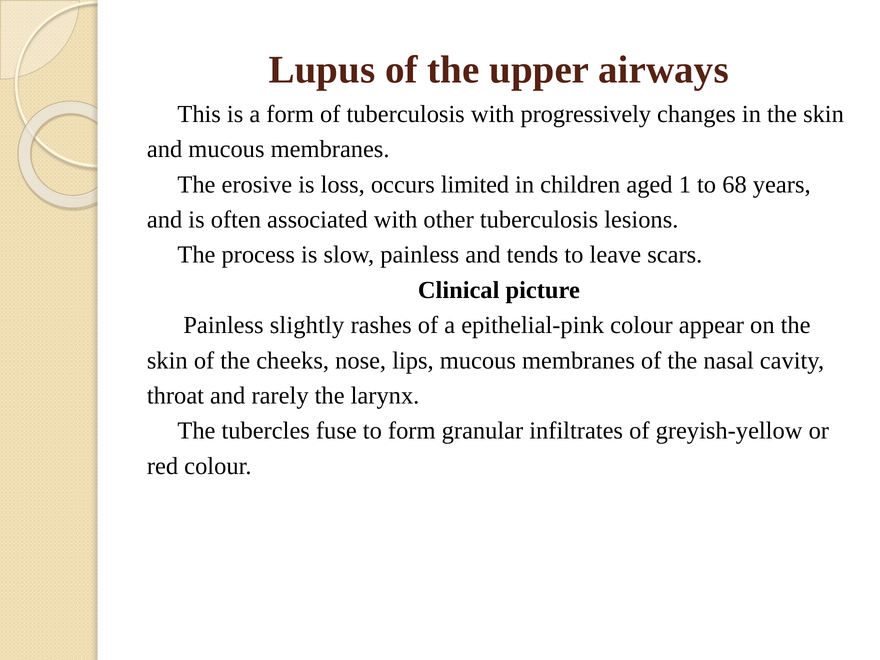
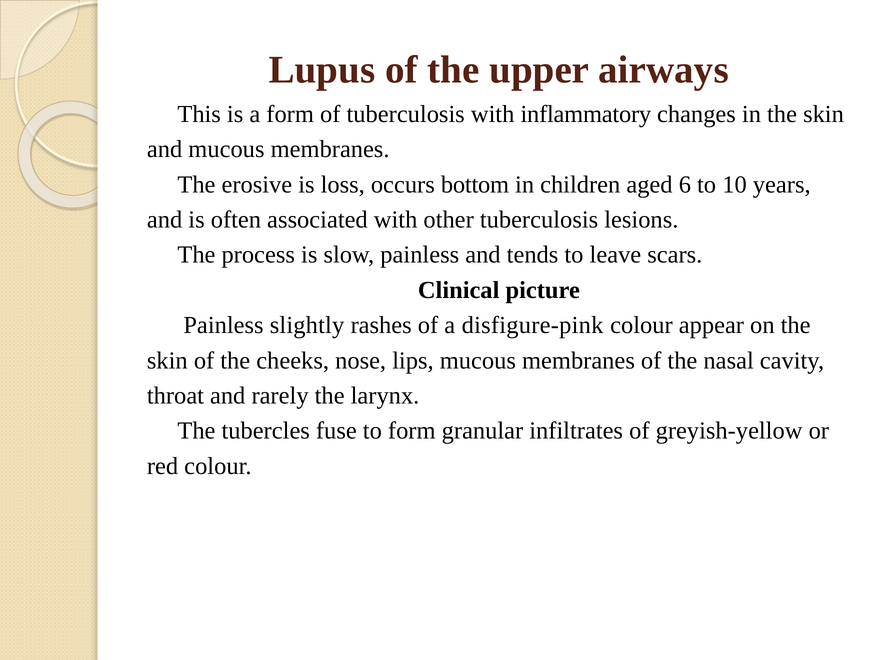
progressively: progressively -> inflammatory (586, 114)
limited: limited -> bottom (475, 184)
1: 1 -> 6 (685, 184)
68: 68 -> 10 (735, 184)
epithelial-pink: epithelial-pink -> disfigure-pink (533, 325)
